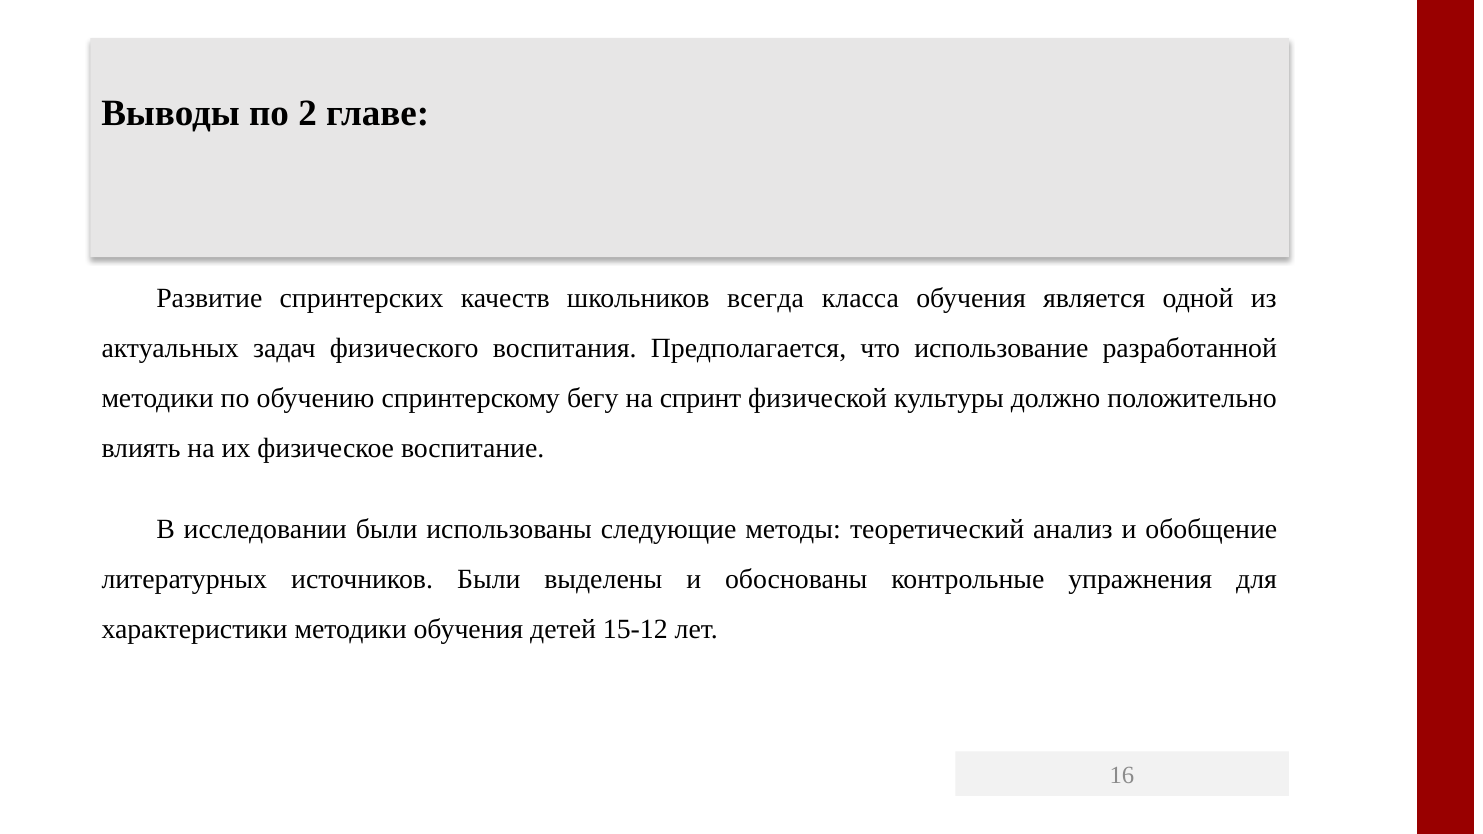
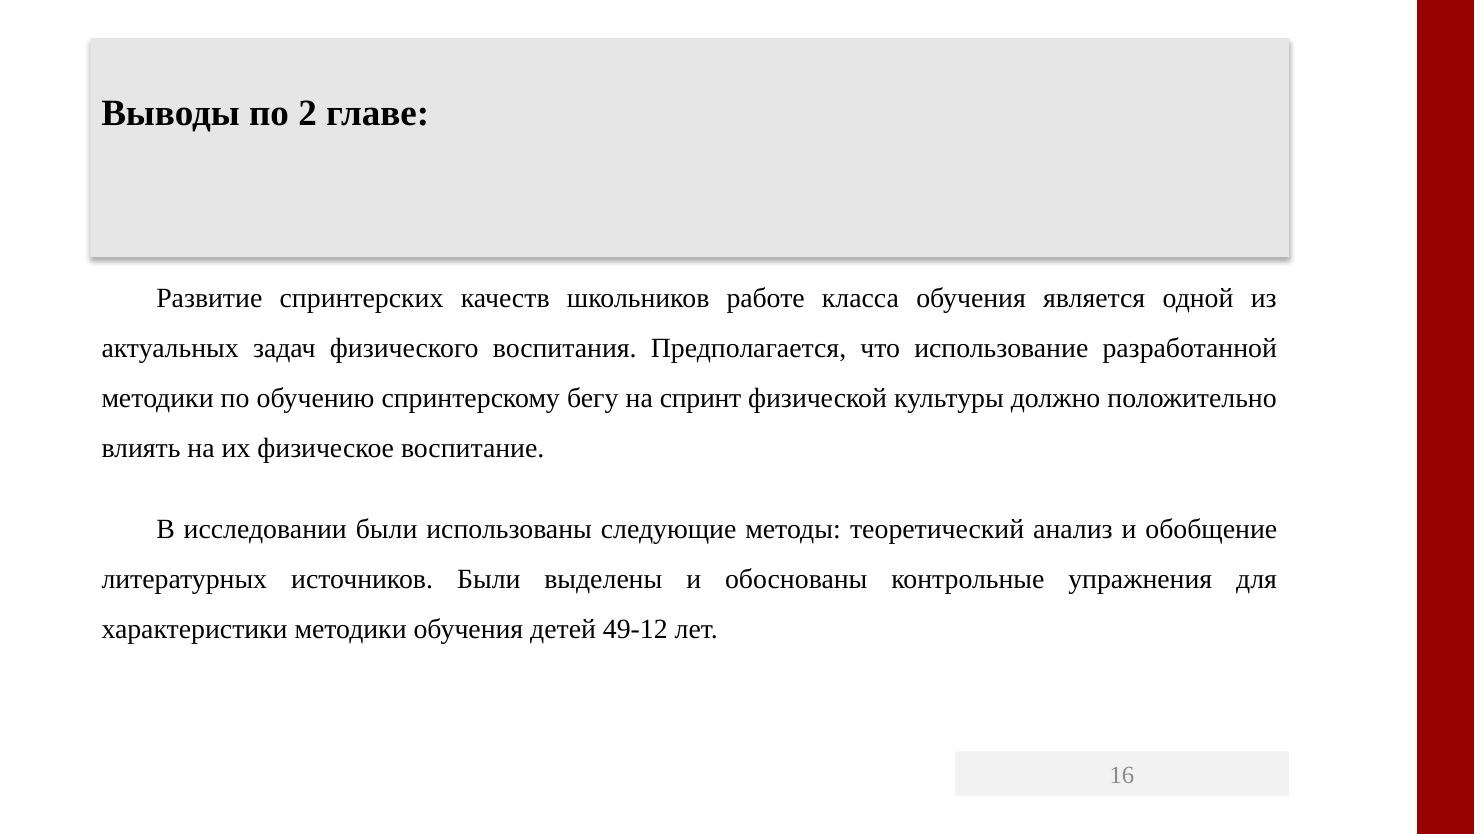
всегда: всегда -> работе (766, 298)
15-12: 15-12 -> 49-12 (635, 629)
